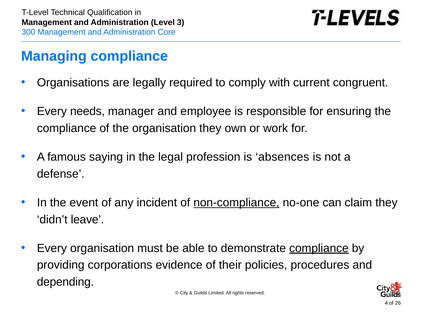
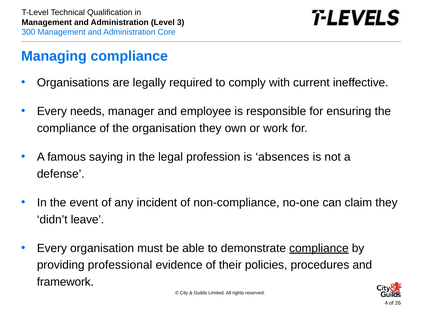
congruent: congruent -> ineffective (361, 83)
non-compliance underline: present -> none (236, 202)
corporations: corporations -> professional (120, 265)
depending: depending -> framework (65, 281)
